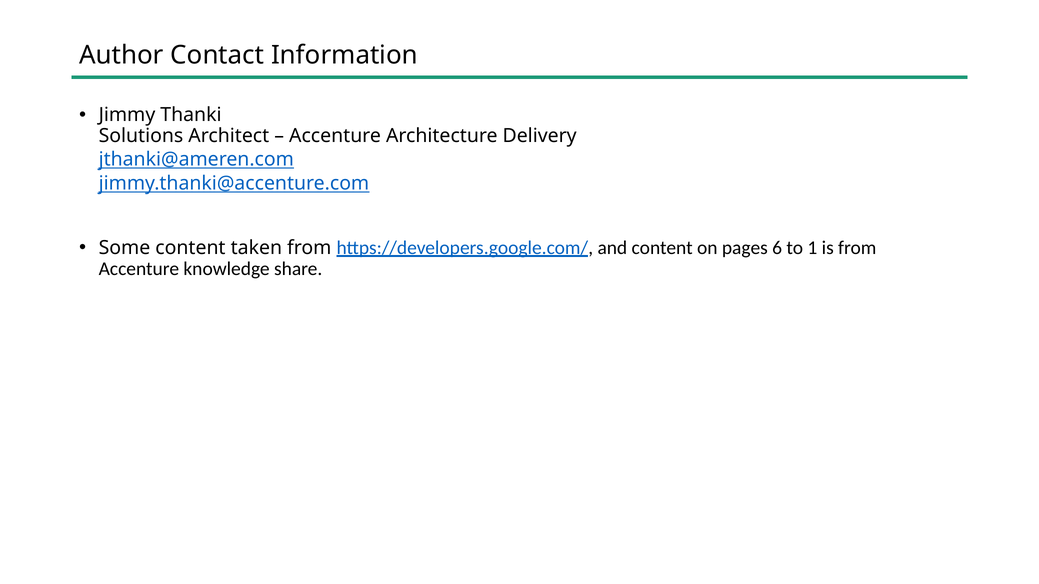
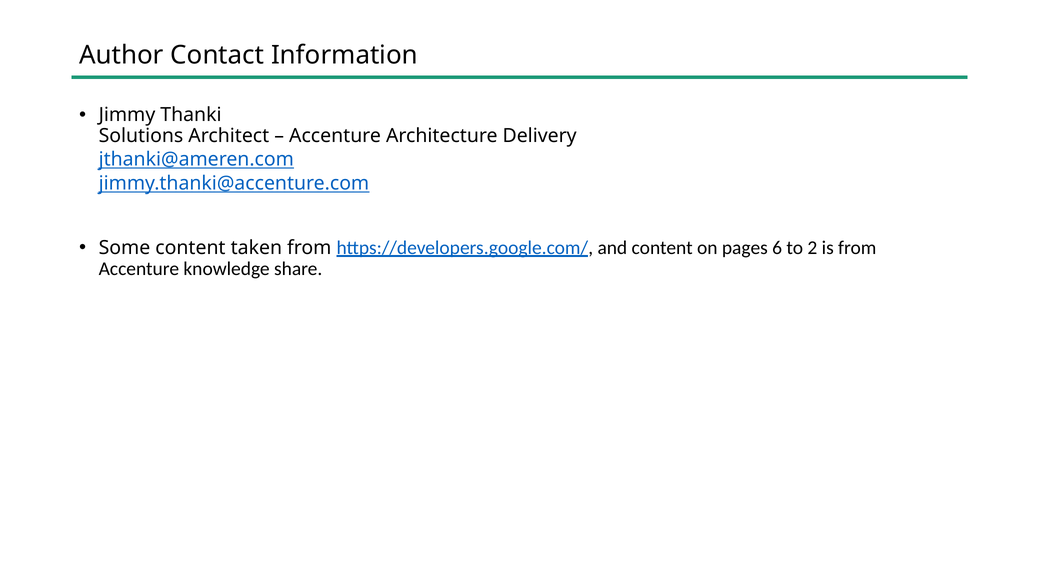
1: 1 -> 2 (812, 248)
